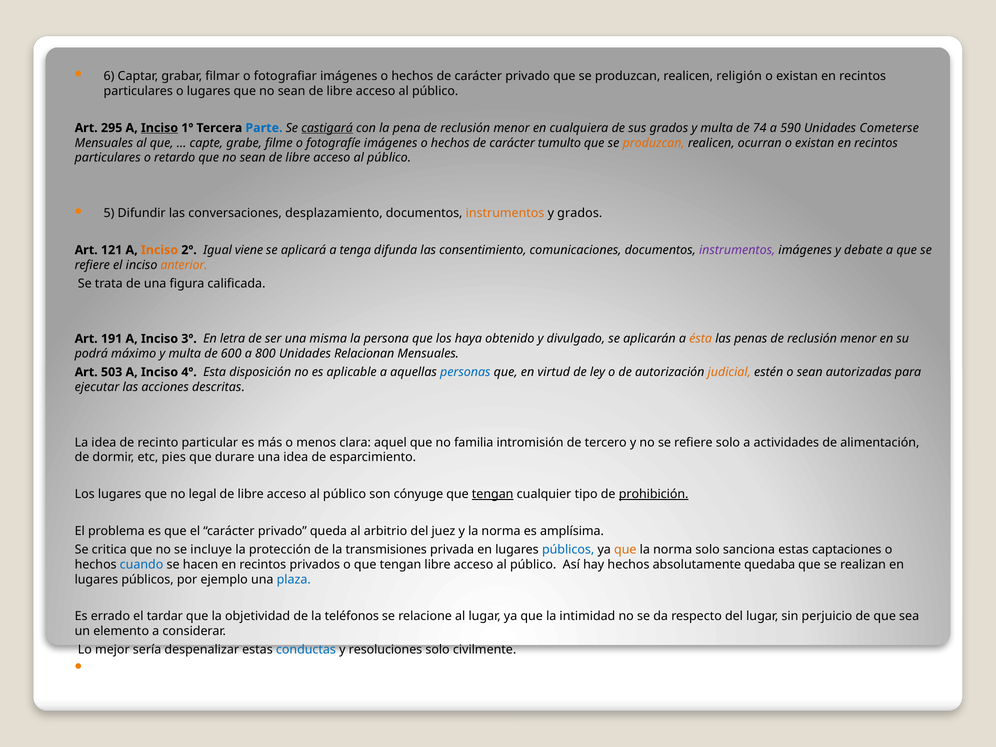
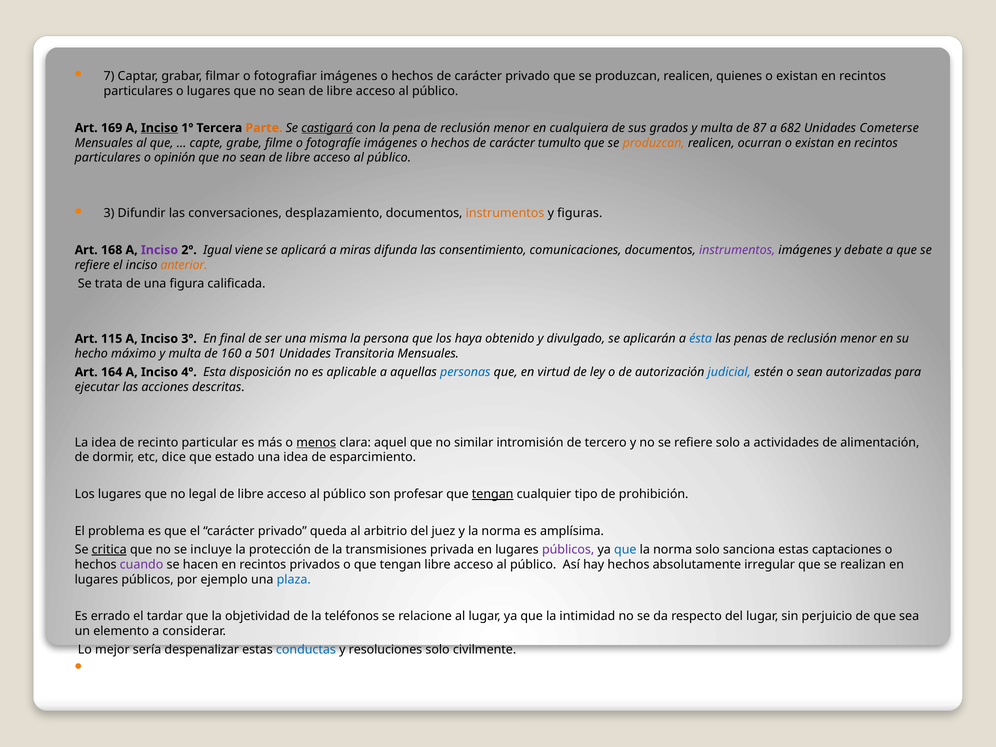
6: 6 -> 7 (109, 76)
religión: religión -> quienes (739, 76)
295: 295 -> 169 (112, 128)
Parte colour: blue -> orange (264, 128)
74: 74 -> 87 (760, 128)
590: 590 -> 682 (790, 128)
retardo: retardo -> opinión (175, 158)
5: 5 -> 3 (109, 213)
y grados: grados -> figuras (580, 213)
121: 121 -> 168 (112, 250)
Inciso colour: orange -> purple (160, 250)
tenga: tenga -> miras (355, 250)
191: 191 -> 115 (112, 339)
letra: letra -> final (233, 339)
ésta colour: orange -> blue (701, 339)
podrá: podrá -> hecho (91, 354)
600: 600 -> 160 (231, 354)
800: 800 -> 501 (265, 354)
Relacionan: Relacionan -> Transitoria (364, 354)
503: 503 -> 164 (112, 372)
judicial colour: orange -> blue (729, 372)
menos underline: none -> present (316, 442)
familia: familia -> similar (474, 442)
pies: pies -> dice (174, 457)
durare: durare -> estado (235, 457)
cónyuge: cónyuge -> profesar (418, 494)
prohibición underline: present -> none (654, 494)
critica underline: none -> present (109, 550)
públicos colour: blue -> purple (568, 550)
que colour: orange -> blue (625, 550)
cuando colour: blue -> purple (142, 565)
quedaba: quedaba -> irregular (770, 565)
